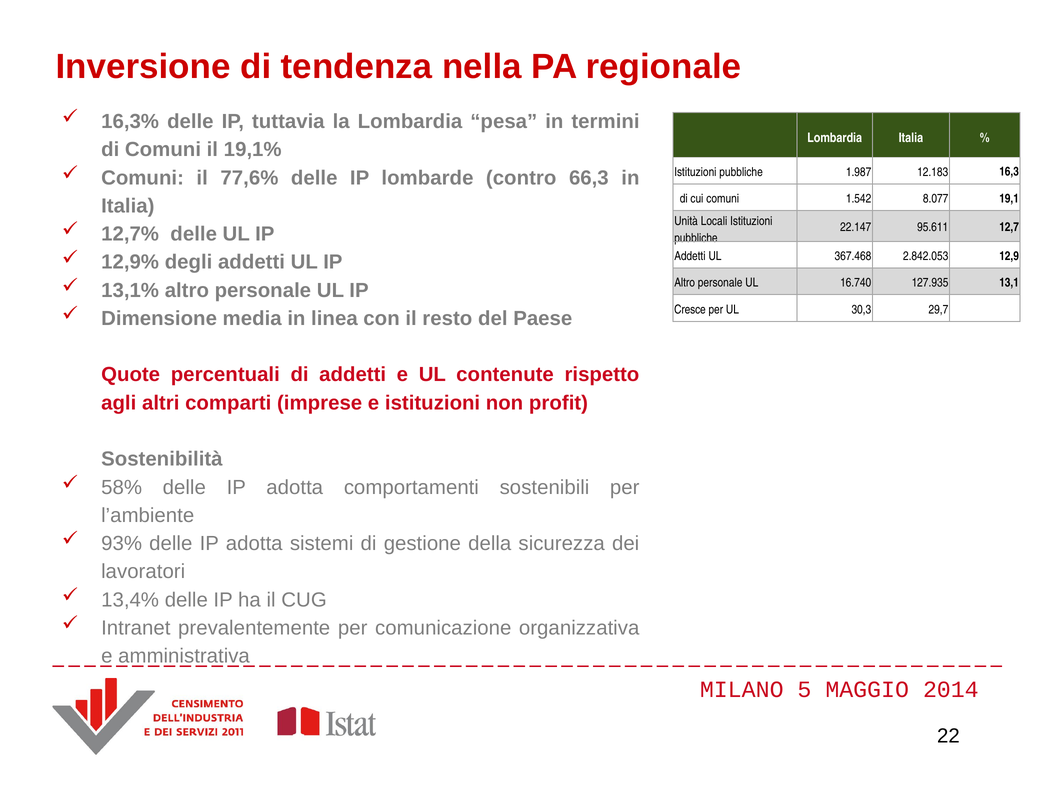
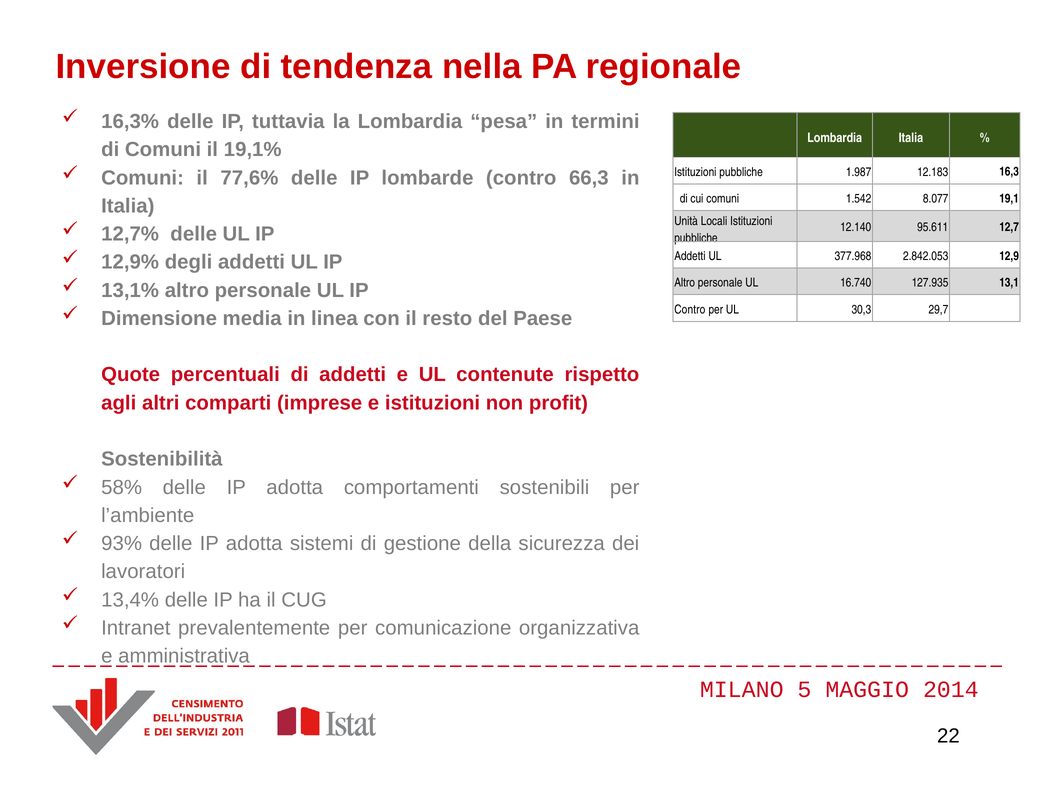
22.147: 22.147 -> 12.140 (856, 227)
367.468: 367.468 -> 377.968 (853, 256)
Cresce: Cresce -> Contro (690, 309)
